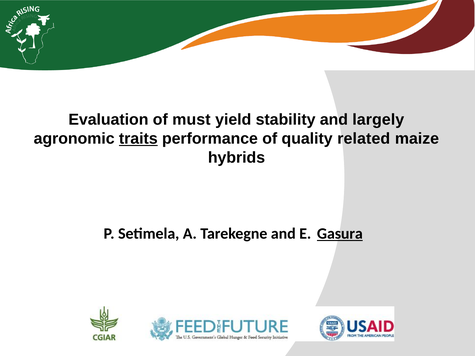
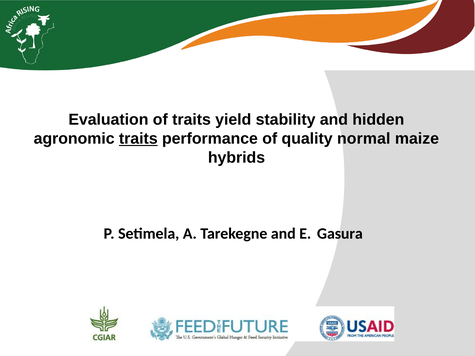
of must: must -> traits (192, 120)
largely: largely -> hidden (378, 120)
related: related -> normal (364, 139)
Gasura underline: present -> none (340, 234)
